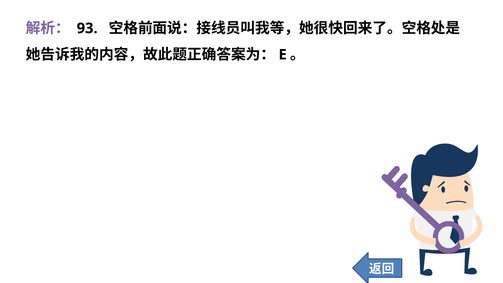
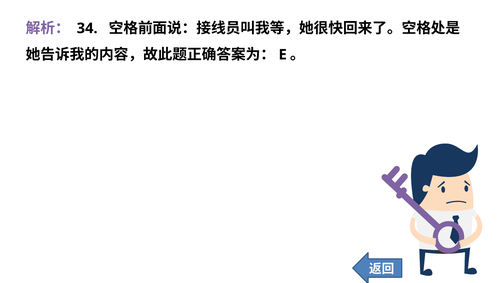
93: 93 -> 34 (87, 28)
